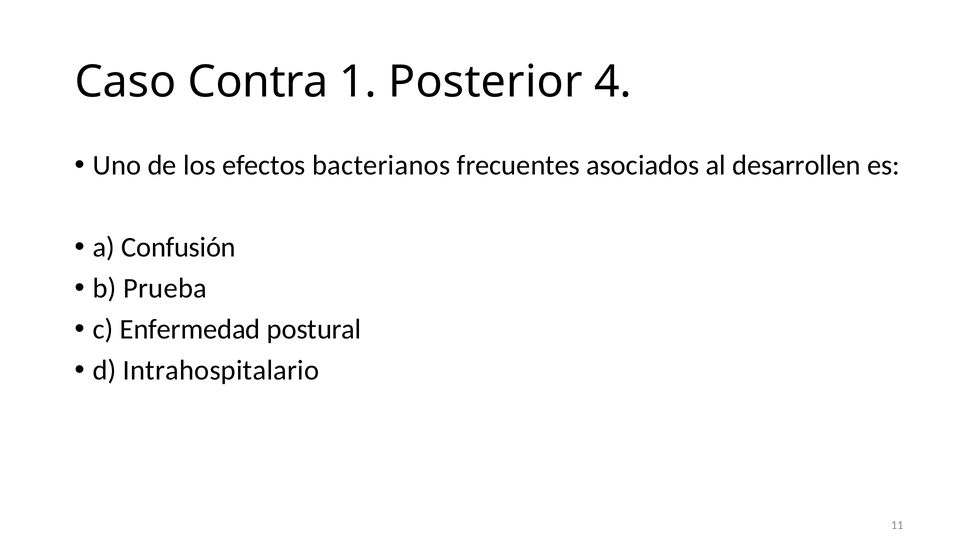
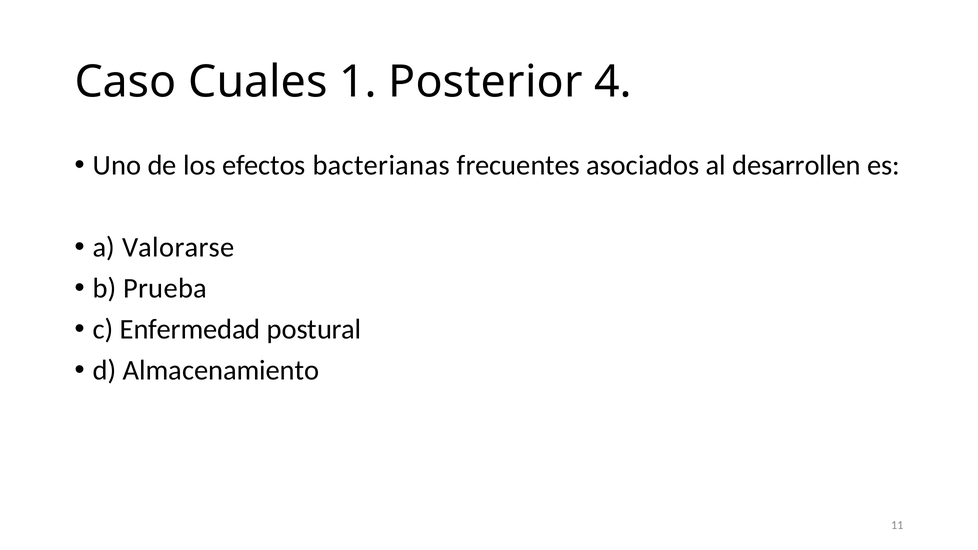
Contra: Contra -> Cuales (258, 82)
bacterianos: bacterianos -> bacterianas (381, 165)
Confusión: Confusión -> Valorarse (178, 247)
Intrahospitalario: Intrahospitalario -> Almacenamiento (221, 370)
